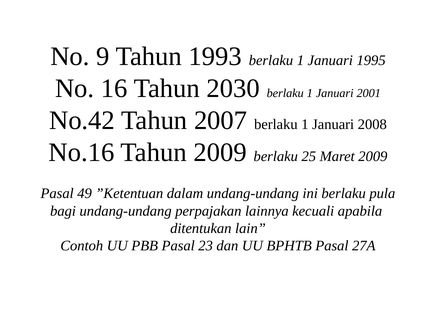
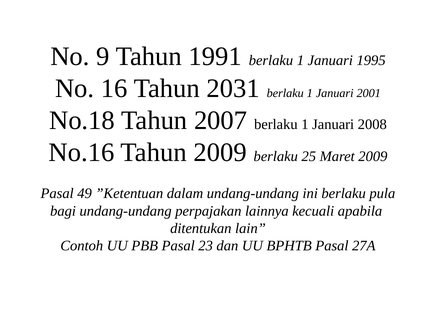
1993: 1993 -> 1991 (215, 56)
2030: 2030 -> 2031 (233, 88)
No.42: No.42 -> No.18 (82, 120)
